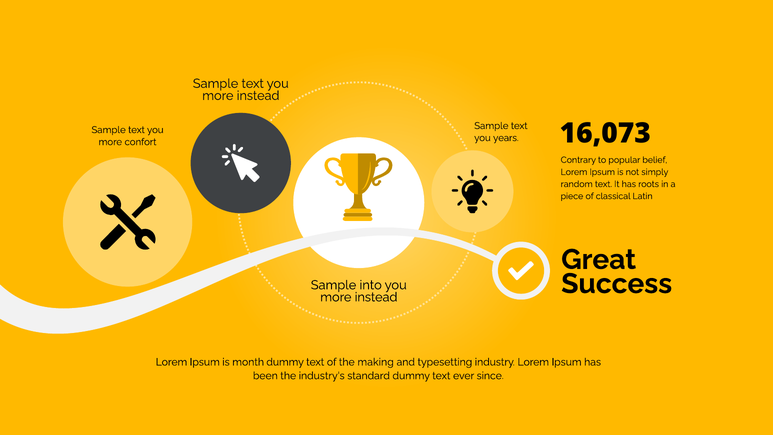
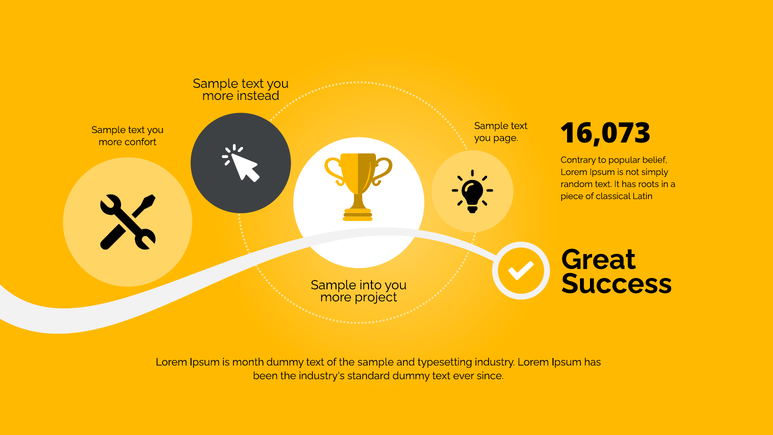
you years: years -> page (506, 138)
instead: instead -> project (376, 297)
the making: making -> sample (376, 362)
